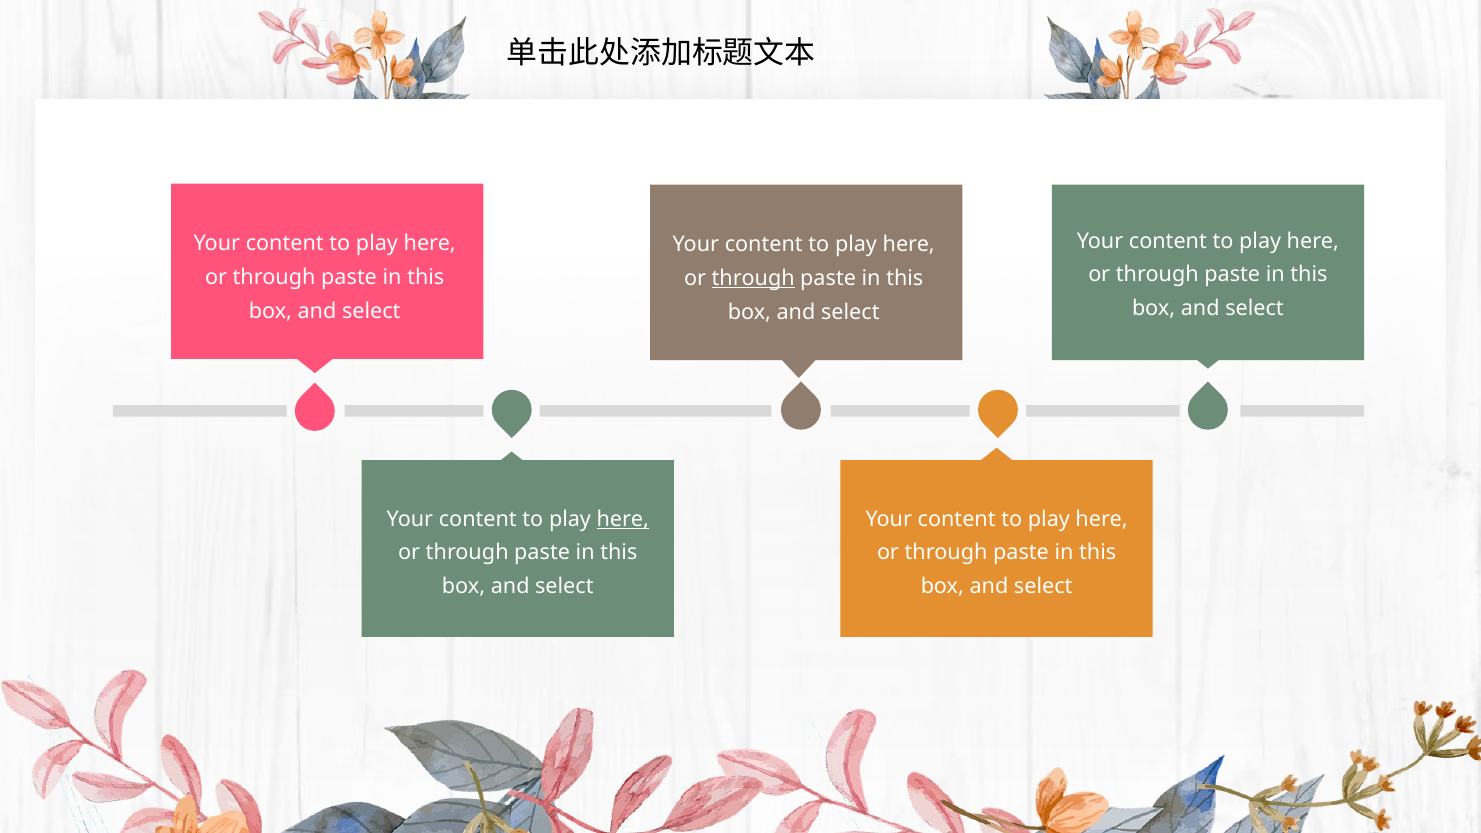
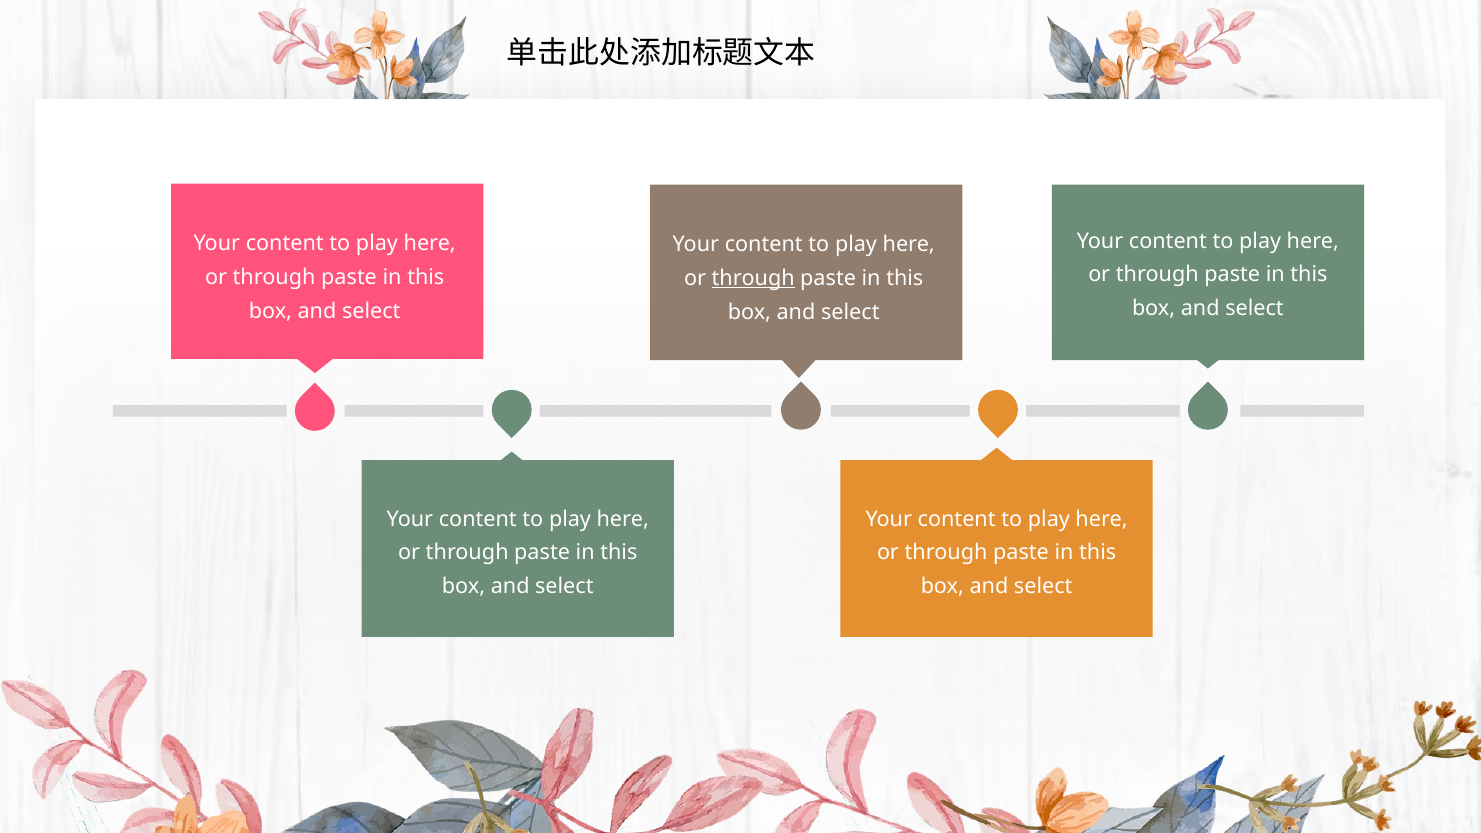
here underline: present -> none (623, 519)
